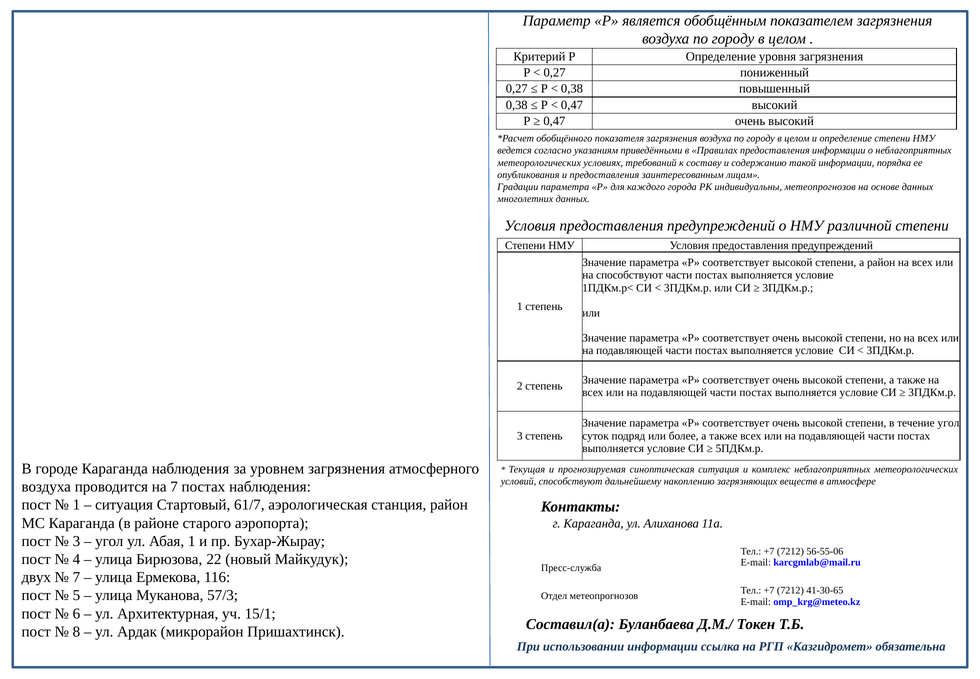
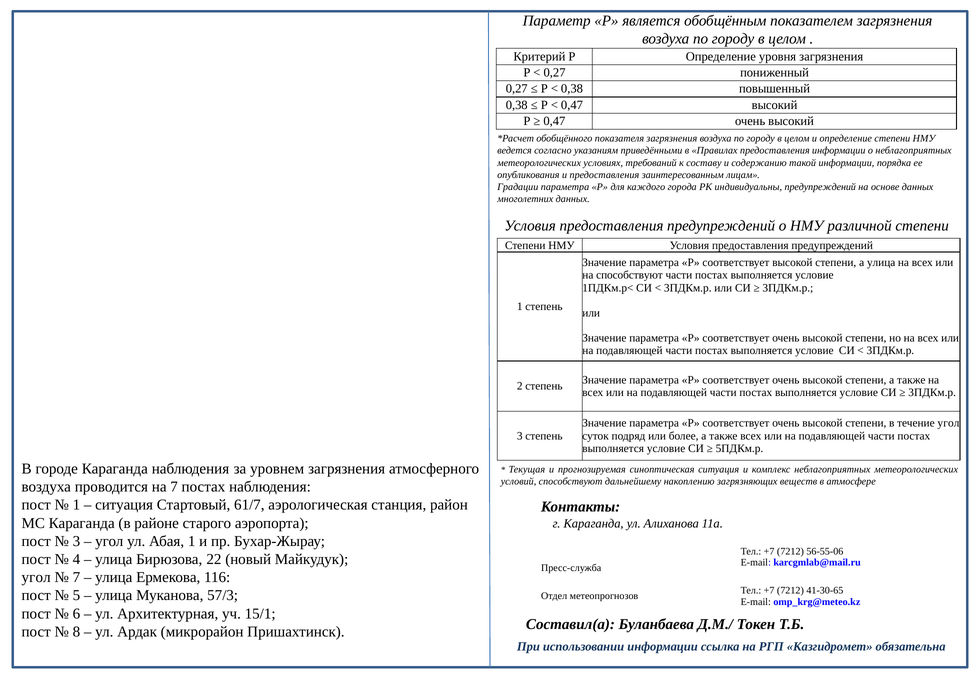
индивидуальны метеопрогнозов: метеопрогнозов -> предупреждений (820, 187)
а район: район -> улица (881, 262)
двух: двух -> угол (36, 577)
